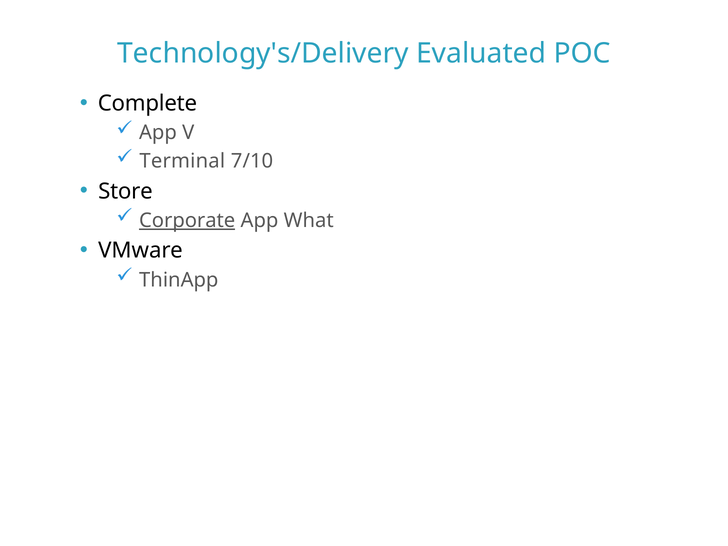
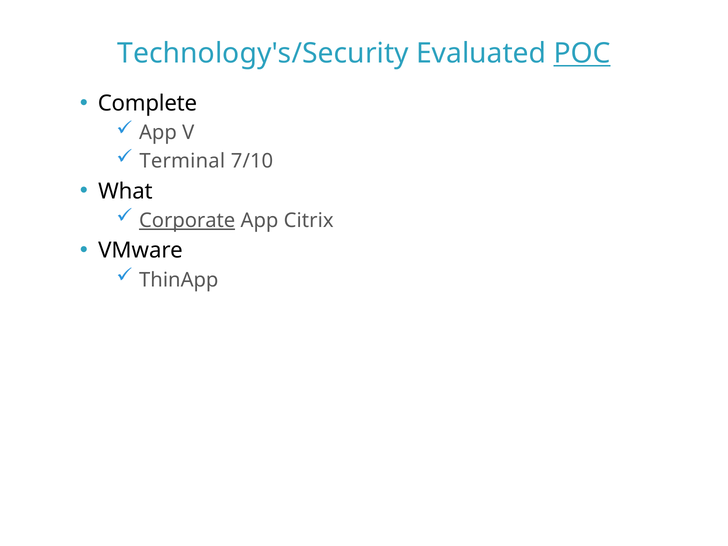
Technology's/Delivery: Technology's/Delivery -> Technology's/Security (263, 54)
POC underline: none -> present (582, 54)
Store: Store -> What (125, 191)
What: What -> Citrix (309, 221)
